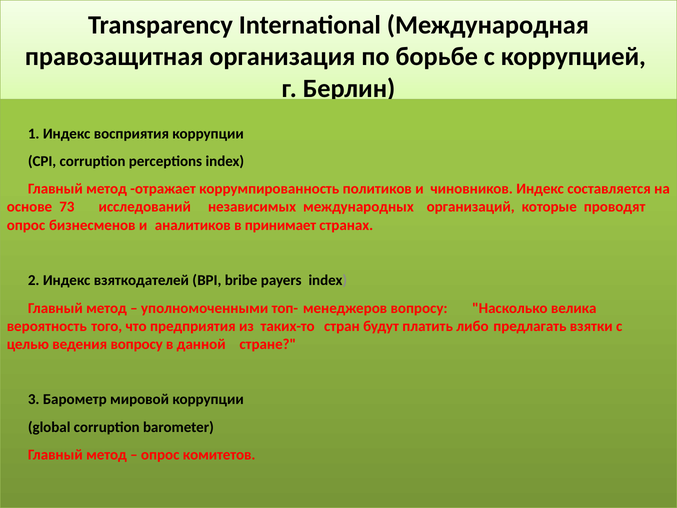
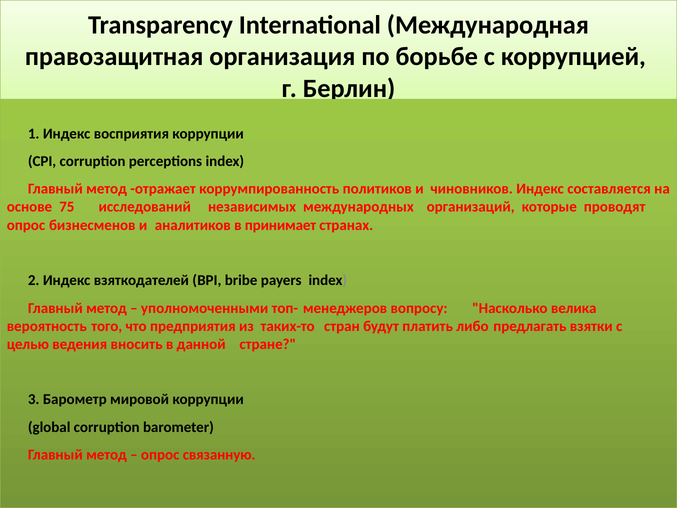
73: 73 -> 75 (67, 207)
ведения вопросу: вопросу -> вносить (137, 344)
комитетов: комитетов -> связанную (219, 455)
